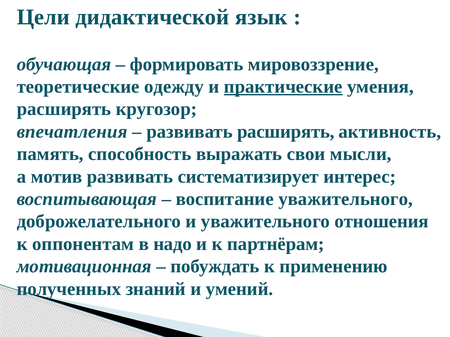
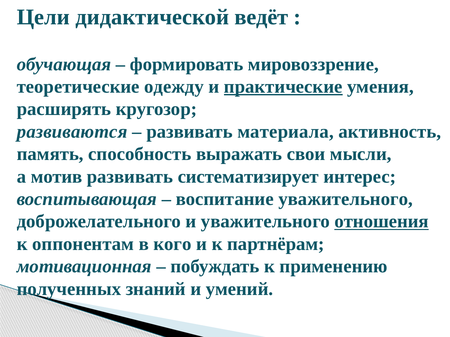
язык: язык -> ведёт (261, 17)
впечатления: впечатления -> развиваются (72, 132)
развивать расширять: расширять -> материала (286, 132)
отношения underline: none -> present (382, 222)
надо: надо -> кого (173, 244)
